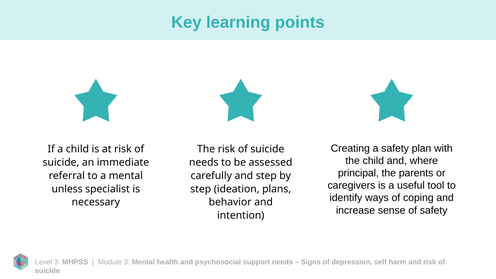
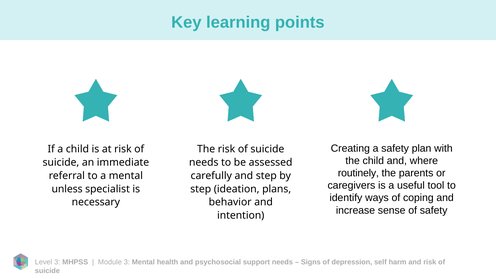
principal: principal -> routinely (358, 173)
